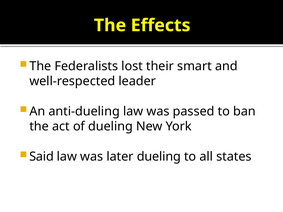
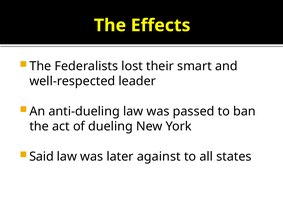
later dueling: dueling -> against (159, 157)
